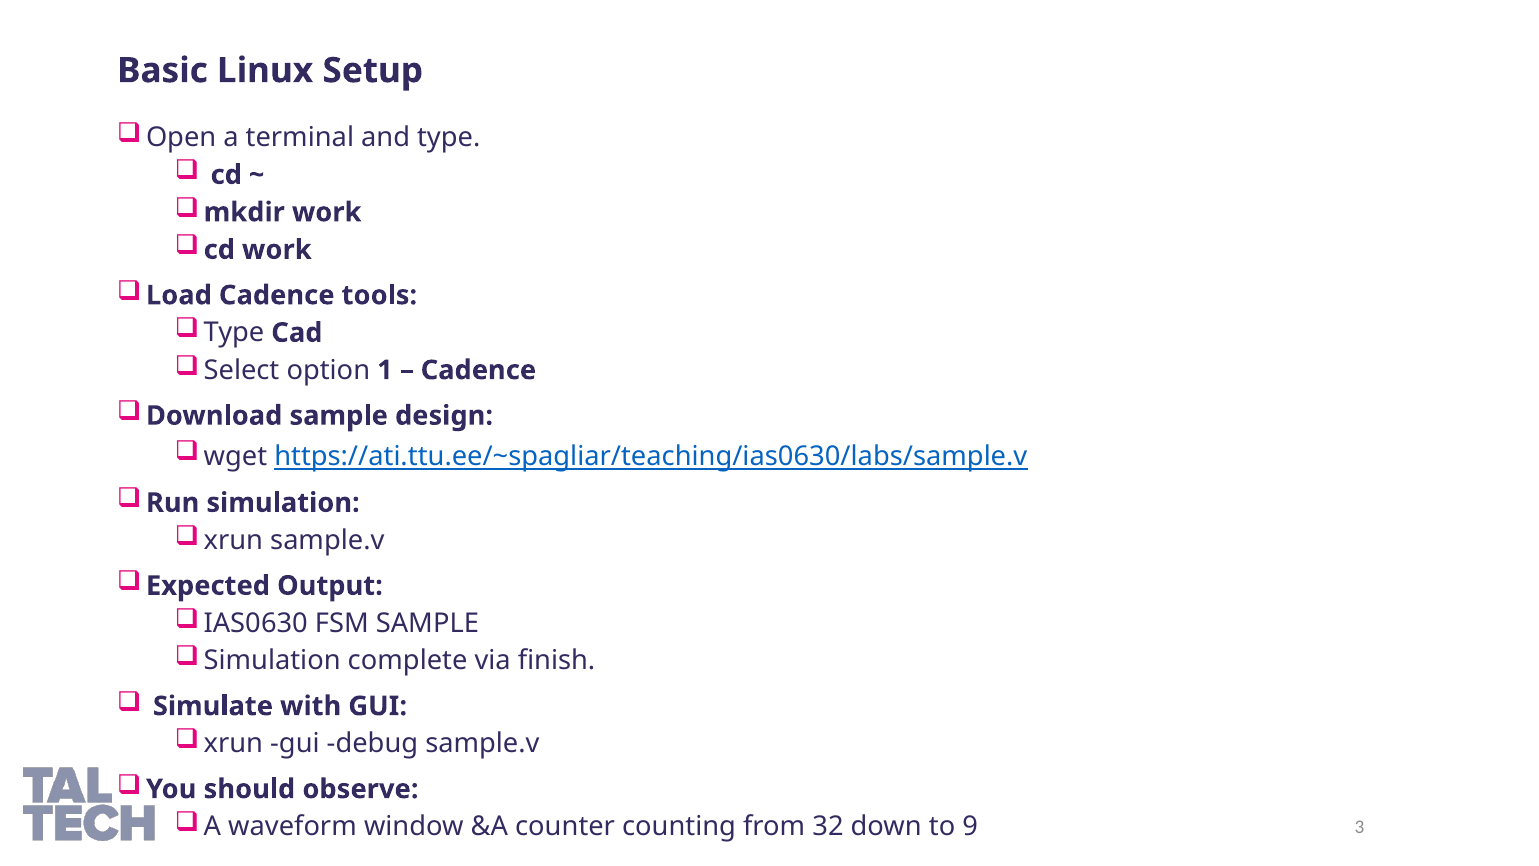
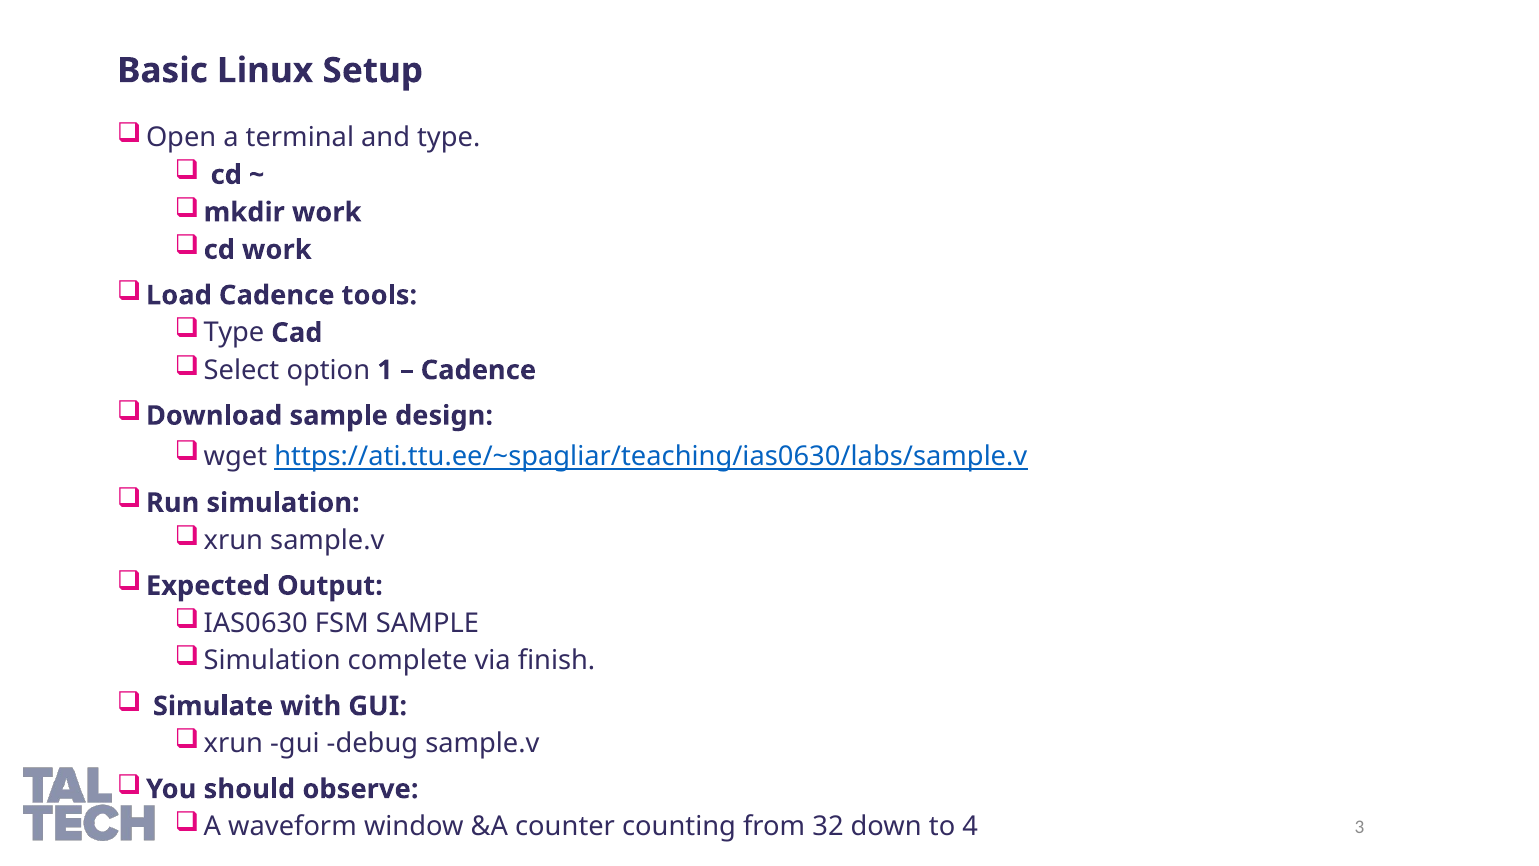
9: 9 -> 4 (970, 826)
